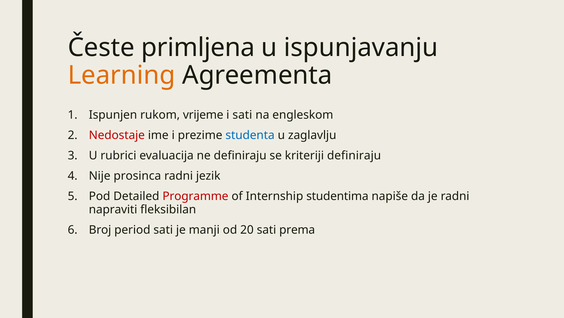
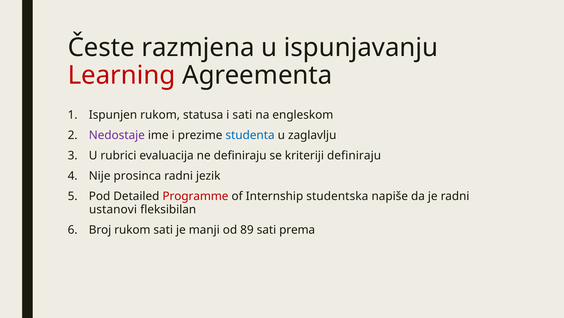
primljena: primljena -> razmjena (198, 47)
Learning colour: orange -> red (122, 75)
vrijeme: vrijeme -> statusa (203, 115)
Nedostaje colour: red -> purple (117, 135)
studentima: studentima -> studentska (337, 196)
napraviti: napraviti -> ustanovi (113, 209)
Broj period: period -> rukom (132, 229)
20: 20 -> 89 (247, 229)
